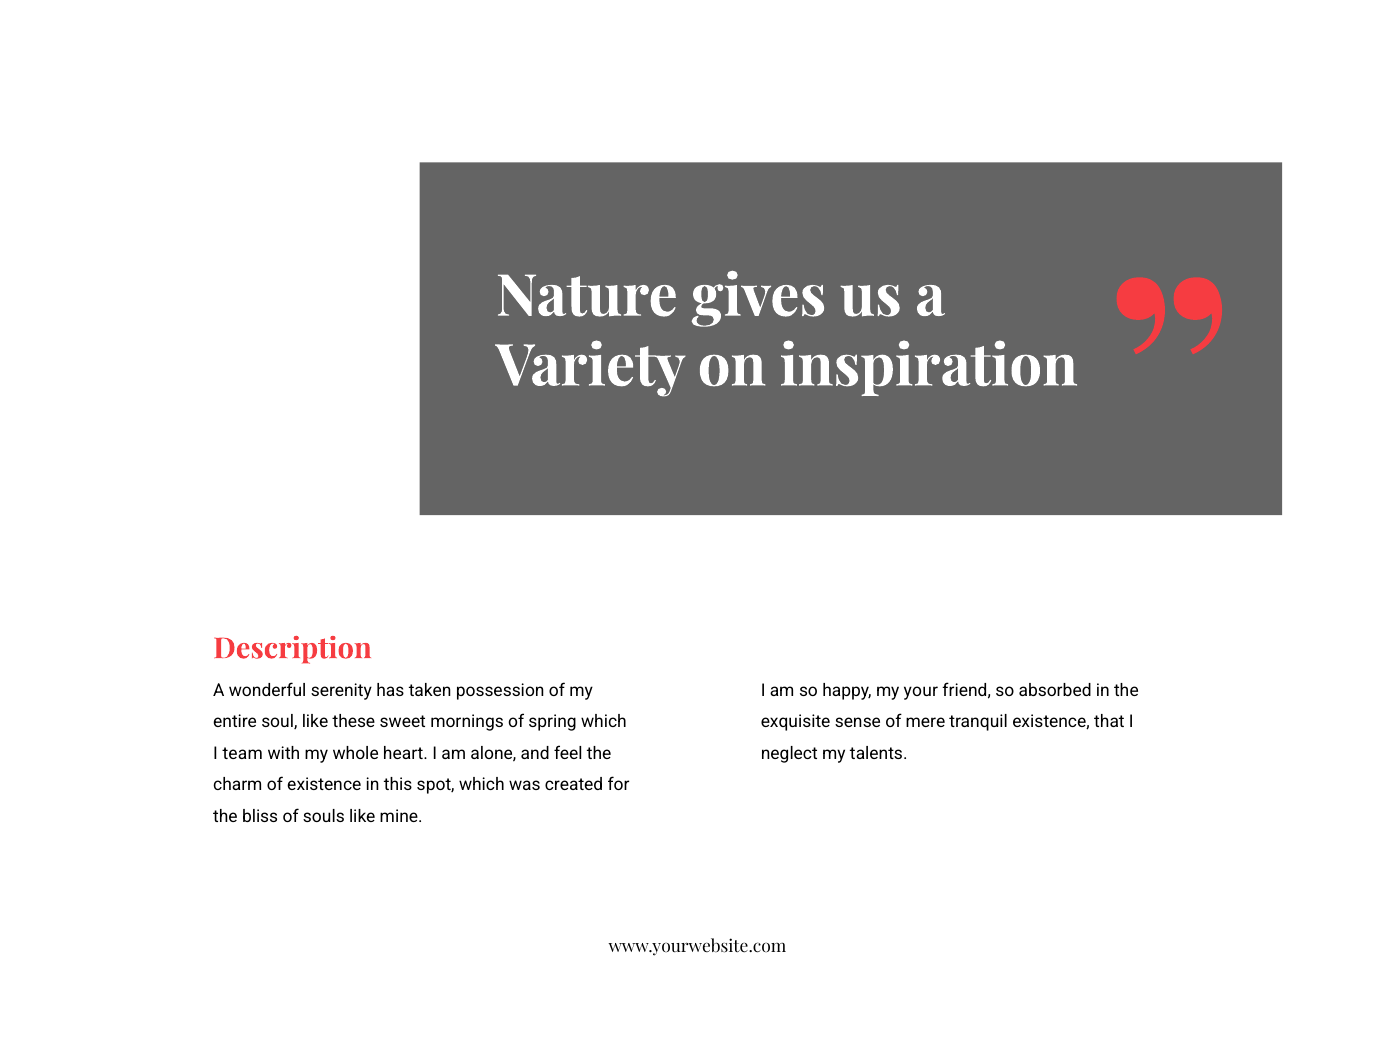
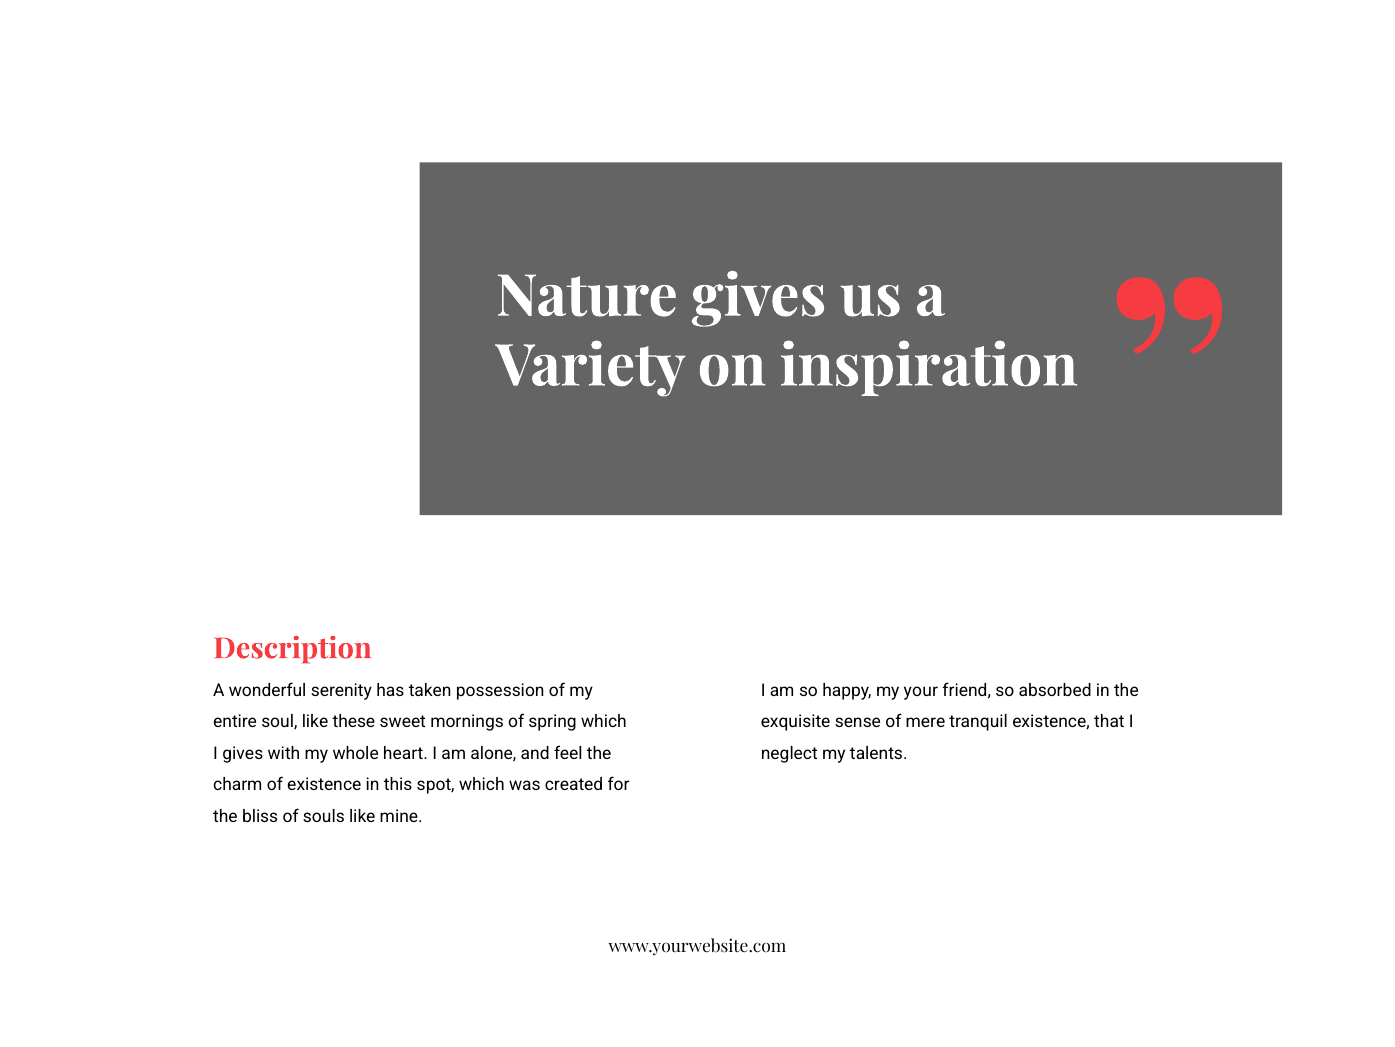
I team: team -> gives (243, 753)
